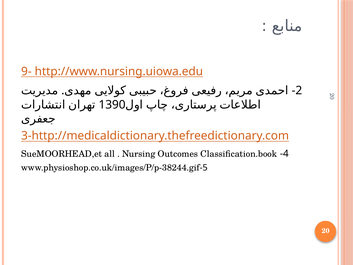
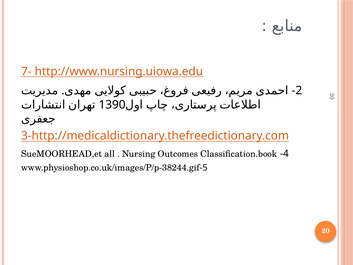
9-: 9- -> 7- (26, 71)
